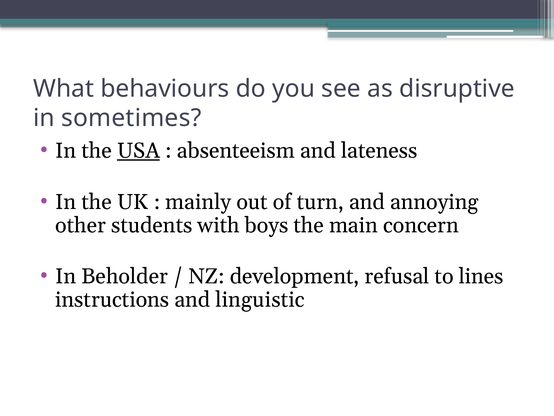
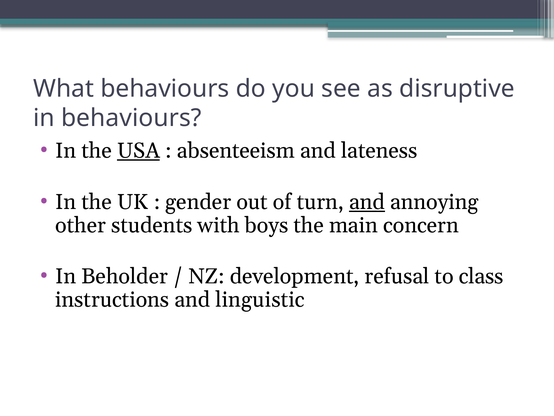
in sometimes: sometimes -> behaviours (131, 118)
mainly: mainly -> gender (198, 202)
and underline: none -> present (367, 202)
lines: lines -> class (481, 276)
